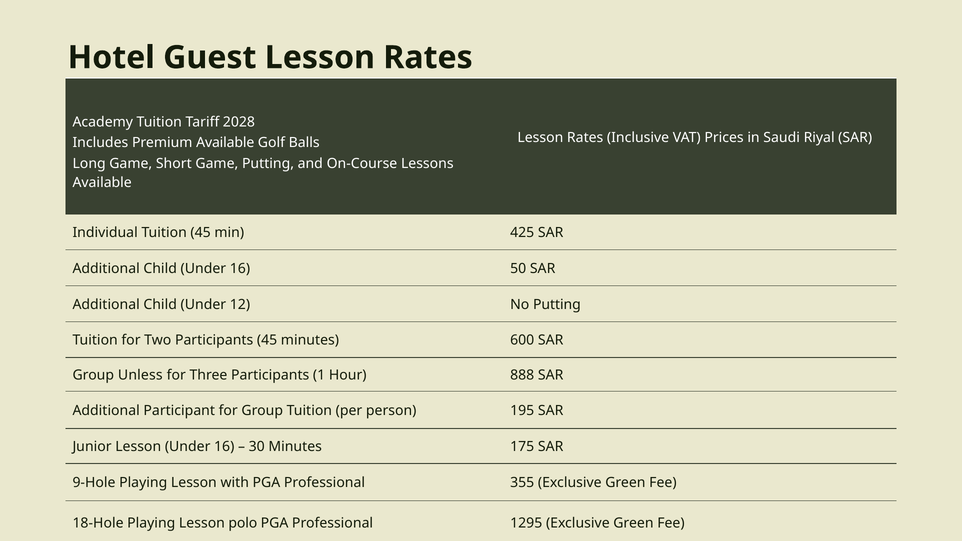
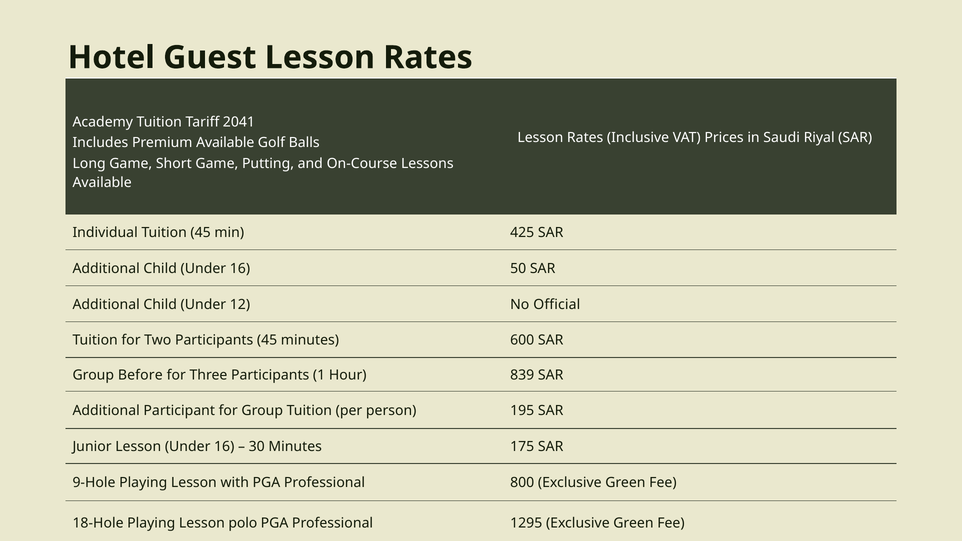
2028: 2028 -> 2041 (239, 122)
No Putting: Putting -> Official (557, 305)
Unless: Unless -> Before (140, 375)
888: 888 -> 839 (522, 375)
355: 355 -> 800 (522, 483)
